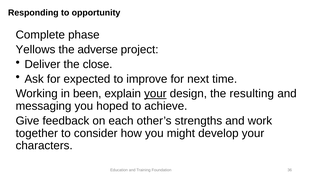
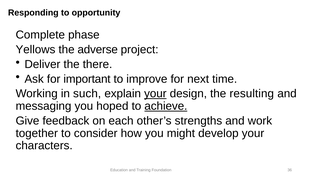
close: close -> there (98, 64)
expected: expected -> important (87, 79)
been: been -> such (87, 93)
achieve underline: none -> present (166, 106)
